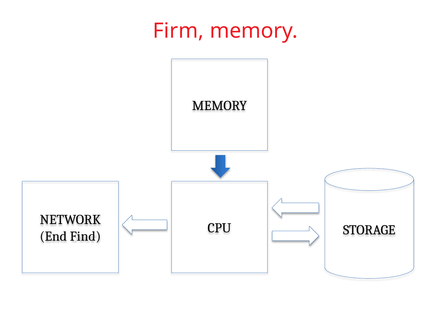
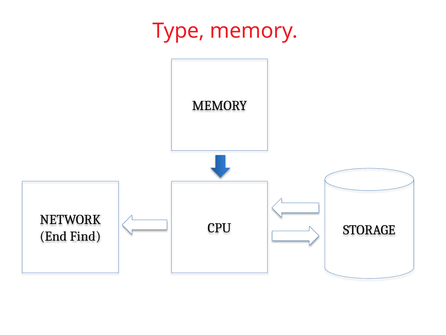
Firm: Firm -> Type (179, 31)
